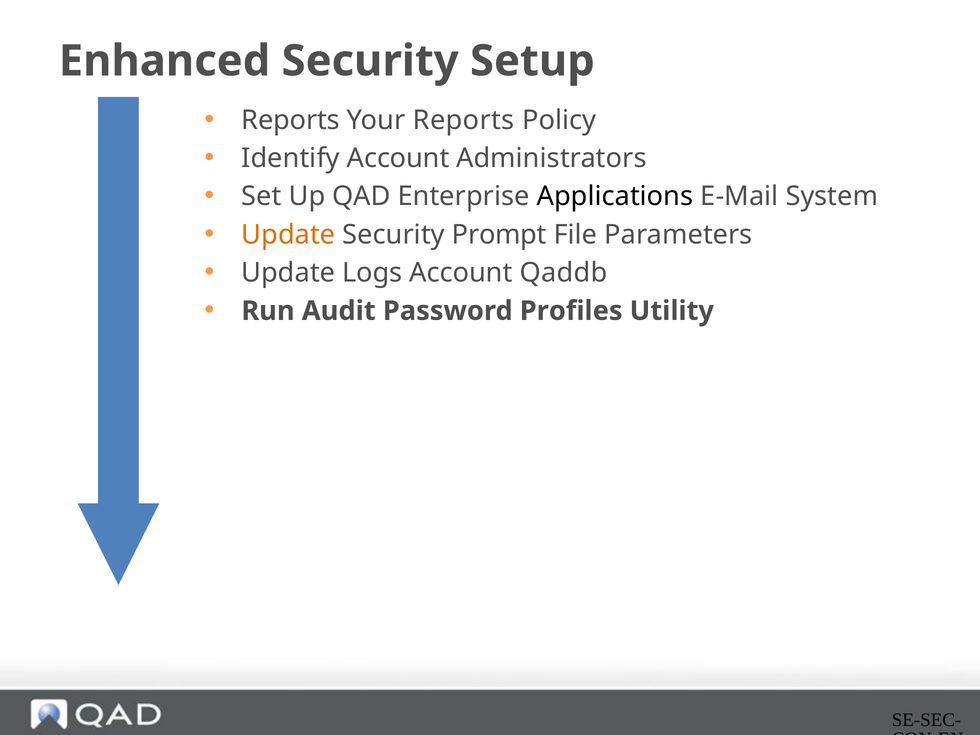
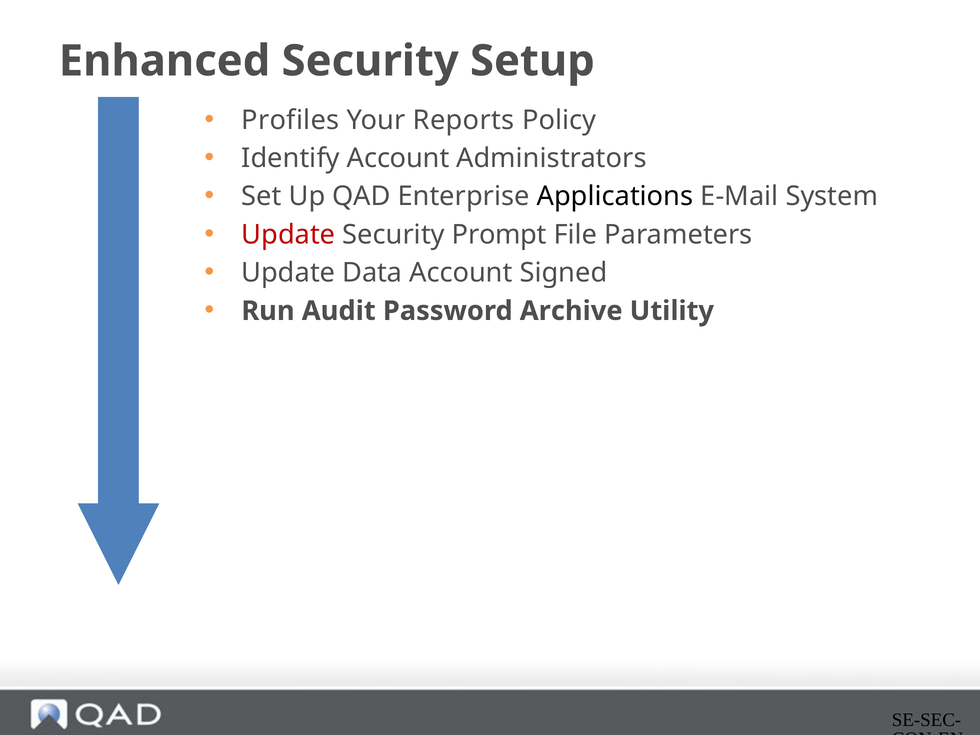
Reports: Reports -> Profiles (290, 120)
Update colour: orange -> red (288, 235)
Logs: Logs -> Data (372, 273)
Qaddb: Qaddb -> Signed (564, 273)
Profiles: Profiles -> Archive (571, 311)
